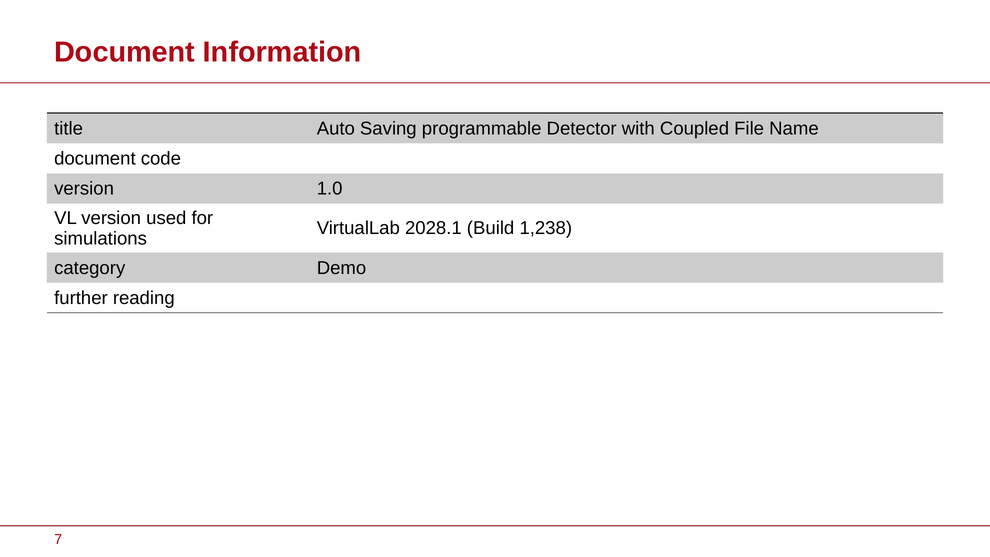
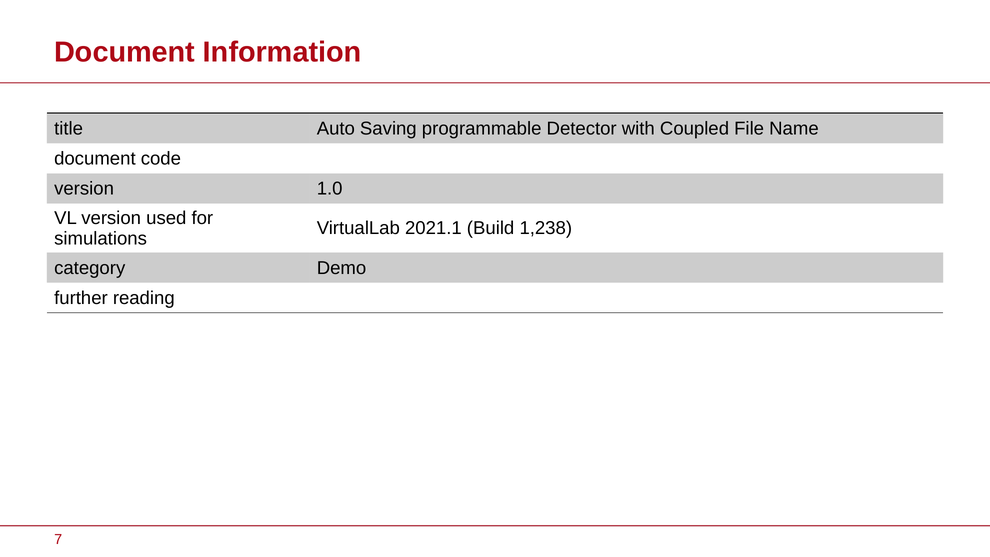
2028.1: 2028.1 -> 2021.1 (433, 228)
